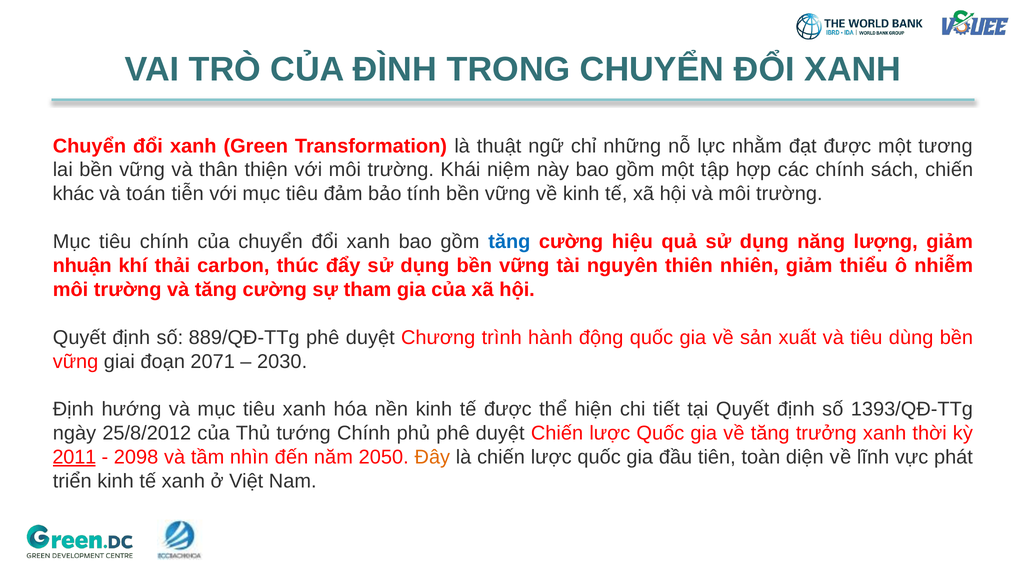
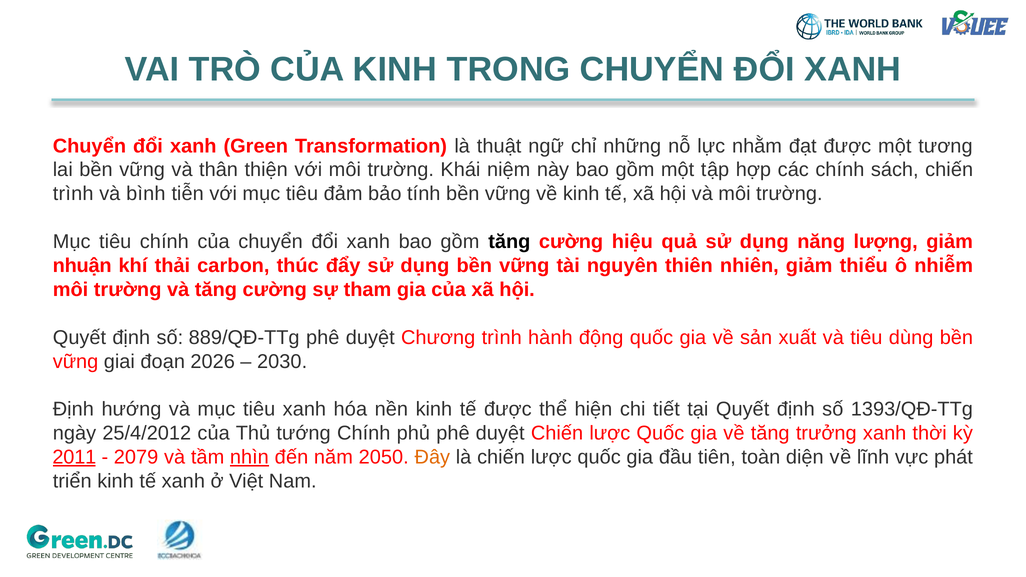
CỦA ĐÌNH: ĐÌNH -> KINH (395, 69)
khác: khác -> trình (73, 194)
toán: toán -> bình (146, 194)
tăng colour: blue -> black (509, 242)
2071: 2071 -> 2026 (213, 362)
25/8/2012: 25/8/2012 -> 25/4/2012 (147, 433)
2098: 2098 -> 2079 (136, 457)
nhìn underline: none -> present (249, 457)
